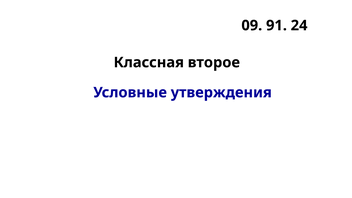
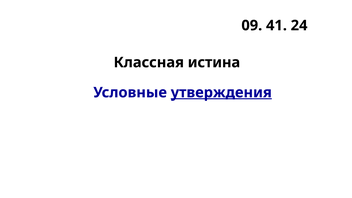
91: 91 -> 41 (276, 25)
второе: второе -> истина (214, 62)
утверждения underline: none -> present (221, 93)
